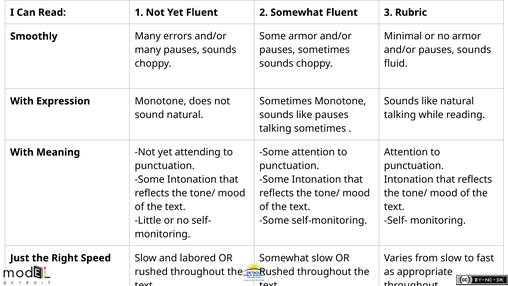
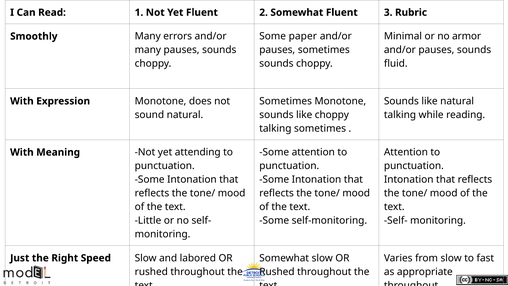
Some armor: armor -> paper (303, 36)
like pauses: pauses -> choppy (332, 115)
